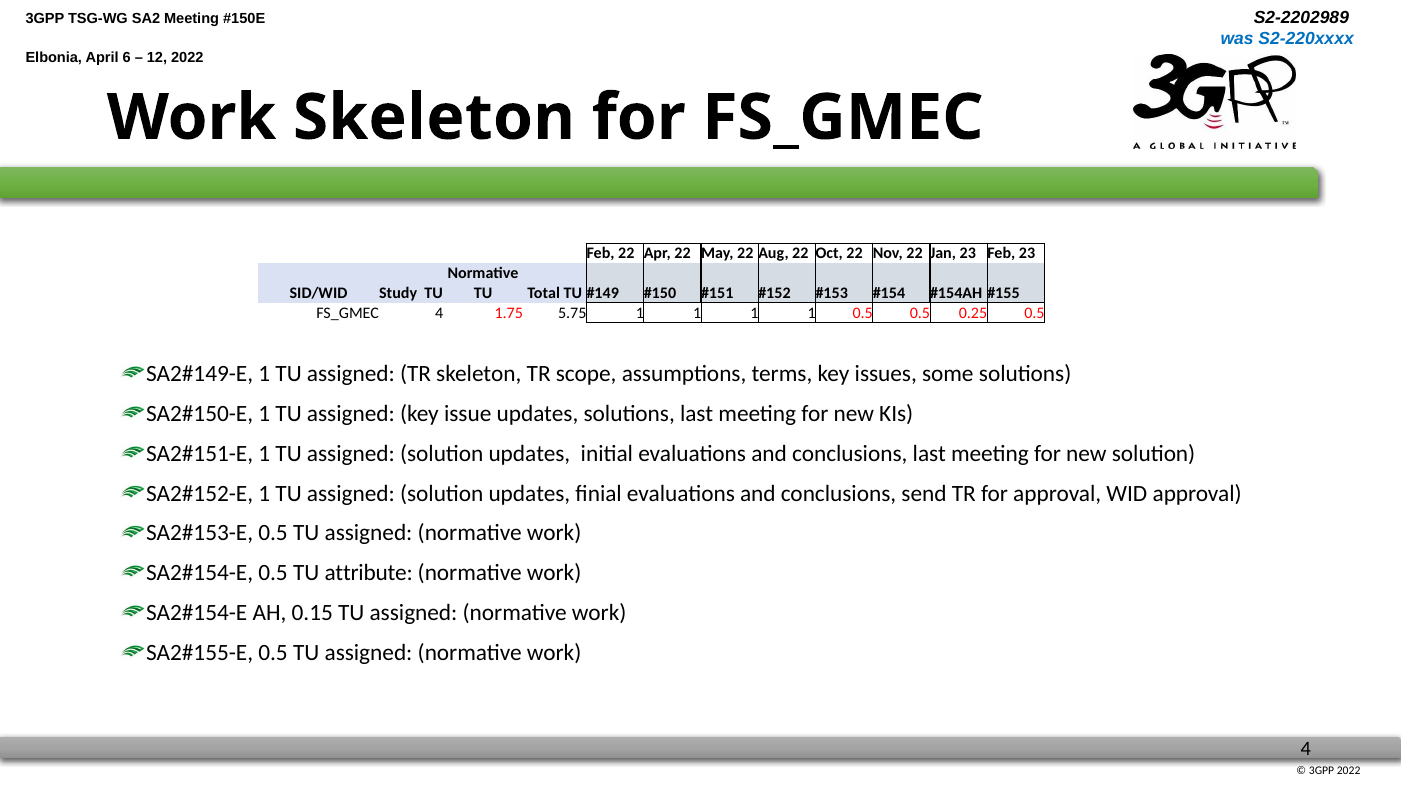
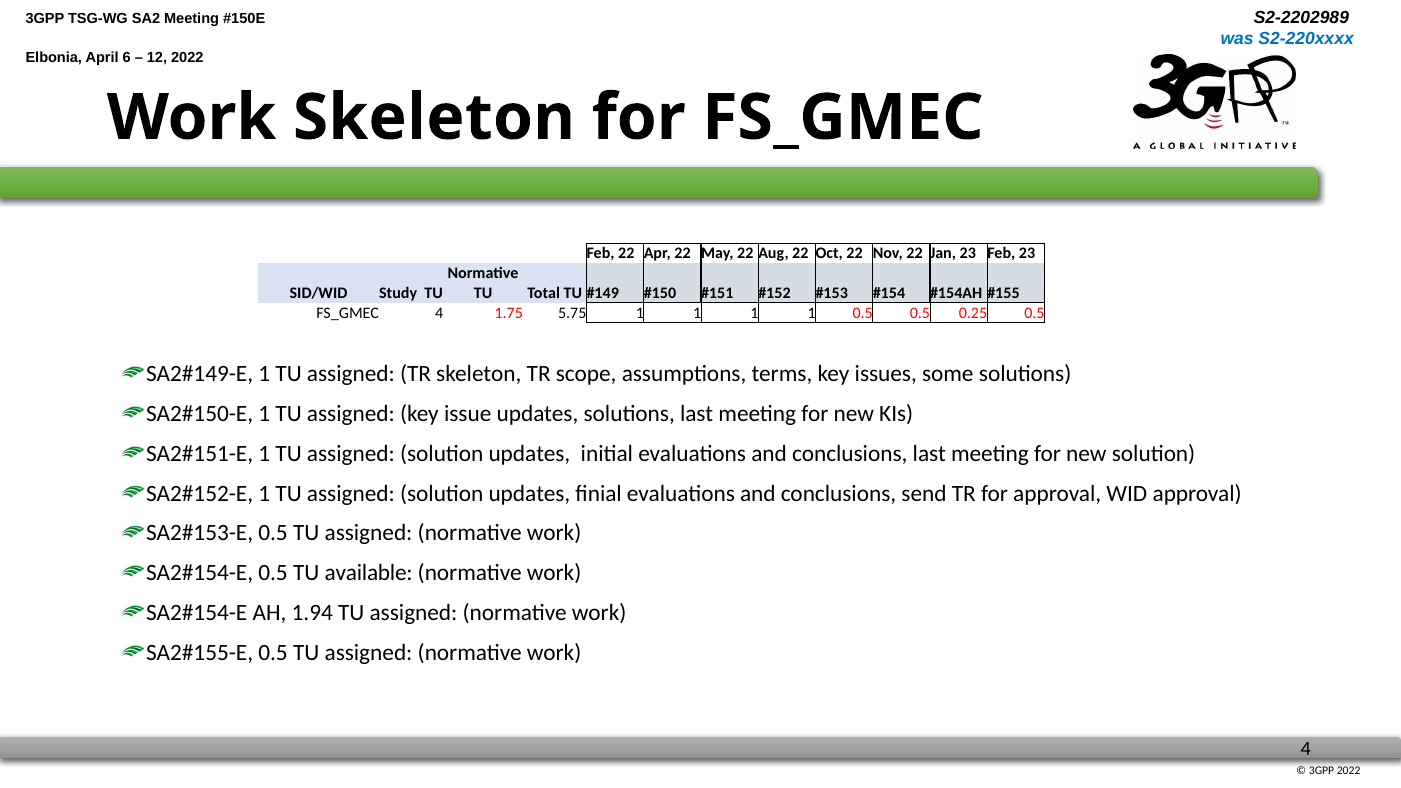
attribute: attribute -> available (369, 573)
0.15: 0.15 -> 1.94 (312, 613)
